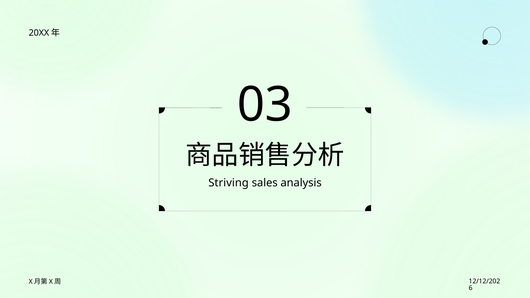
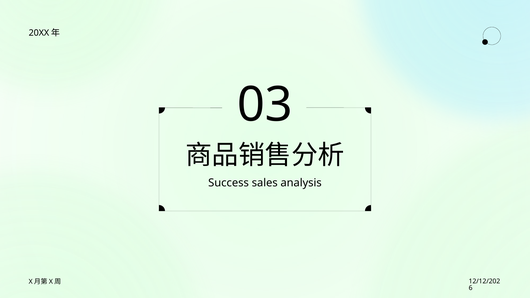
Striving: Striving -> Success (229, 183)
